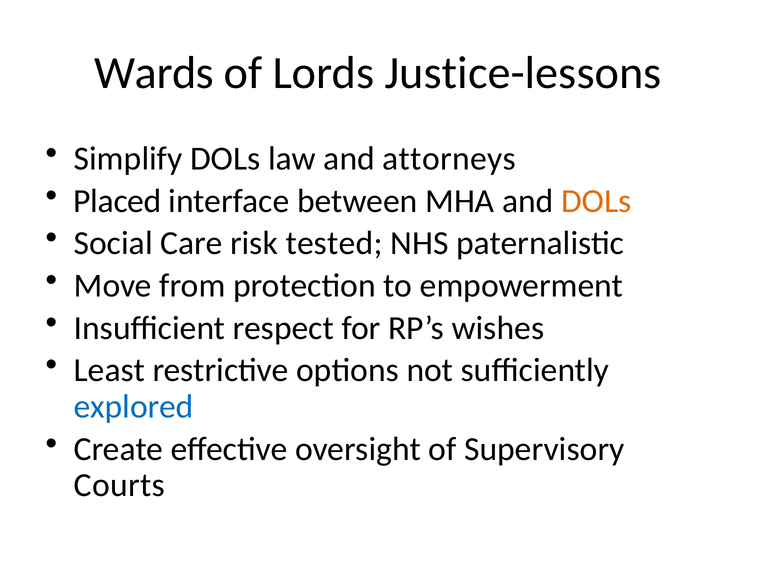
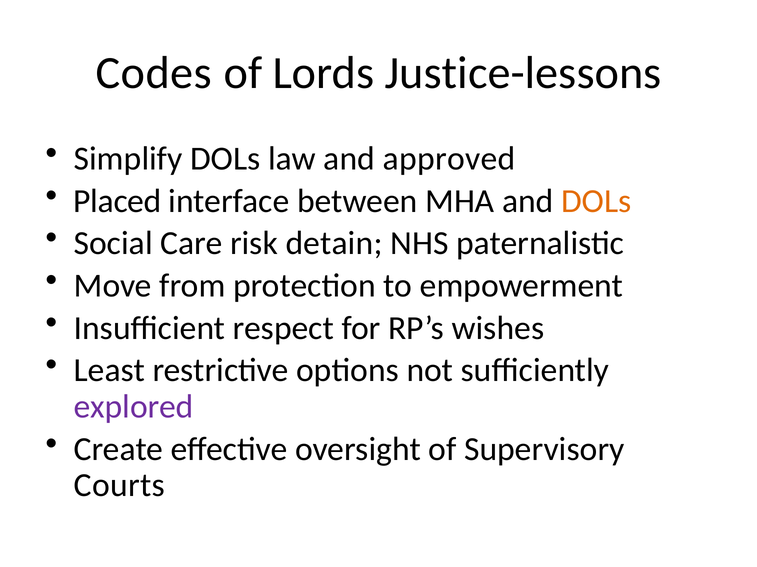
Wards: Wards -> Codes (154, 73)
attorneys: attorneys -> approved (449, 159)
tested: tested -> detain (334, 244)
explored colour: blue -> purple (134, 407)
